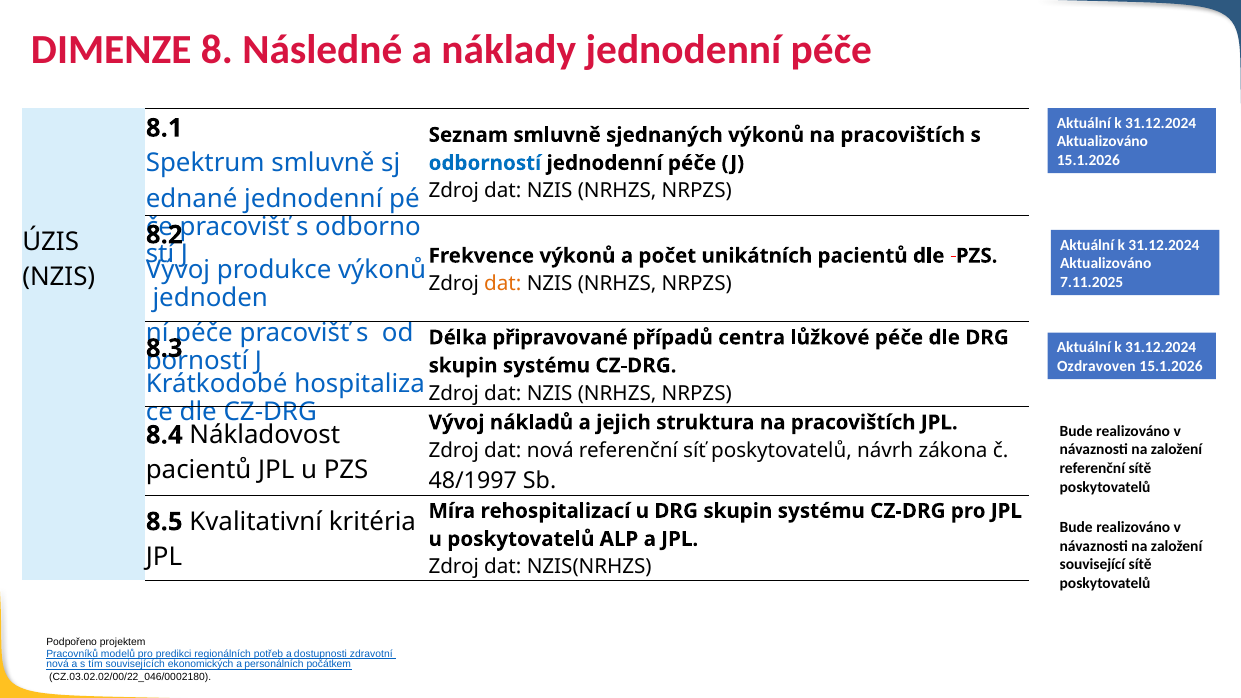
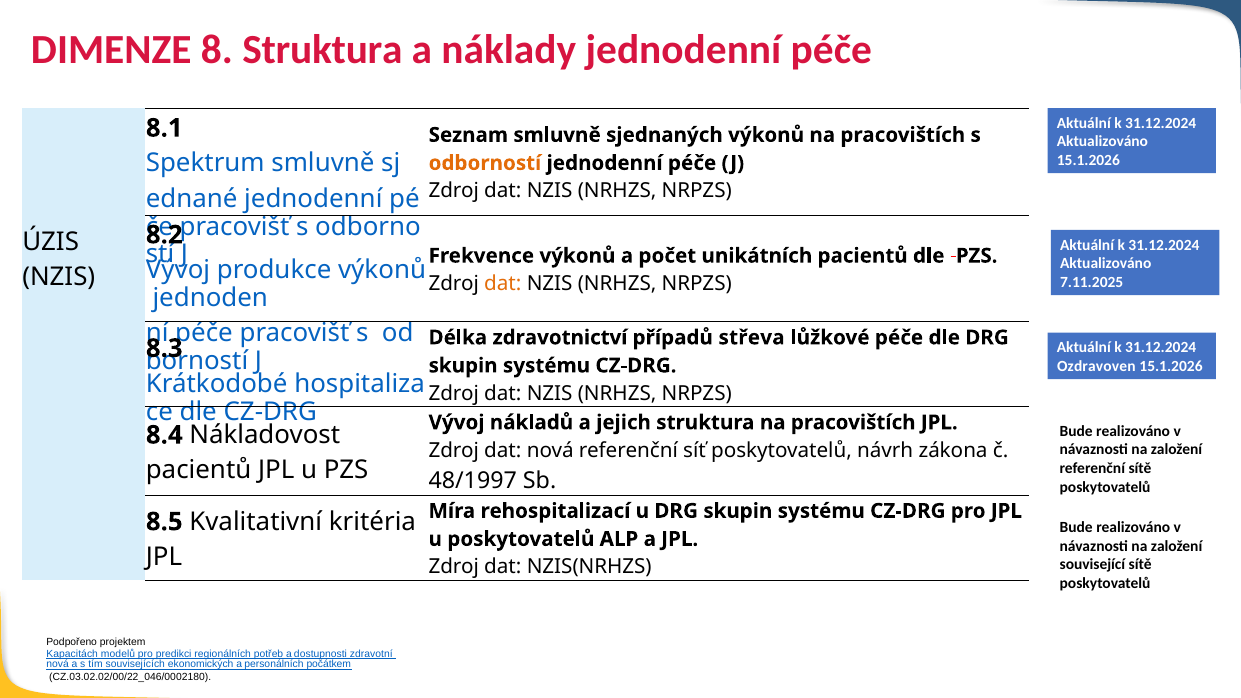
8 Následné: Následné -> Struktura (322, 50)
odborností colour: blue -> orange (485, 163)
připravované: připravované -> zdravotnictví (560, 338)
centra: centra -> střeva (752, 338)
Pracovníků: Pracovníků -> Kapacitách (72, 654)
